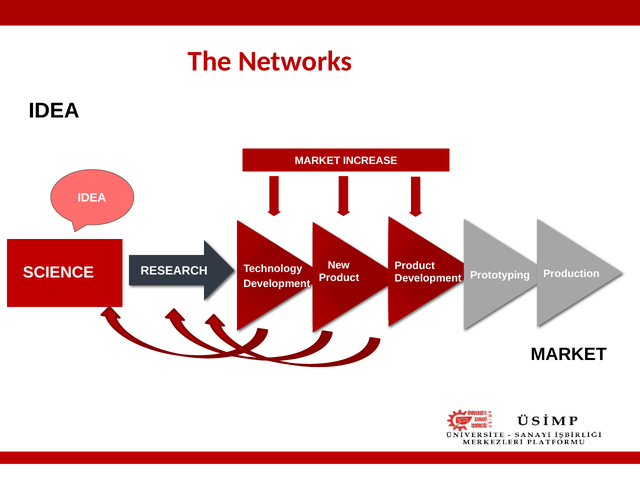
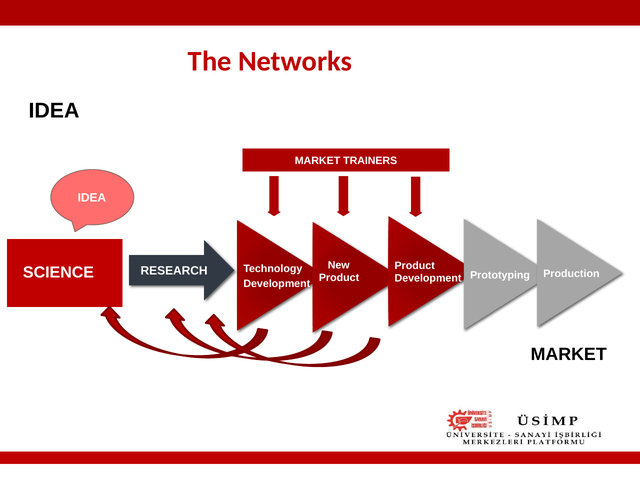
INCREASE: INCREASE -> TRAINERS (370, 161)
